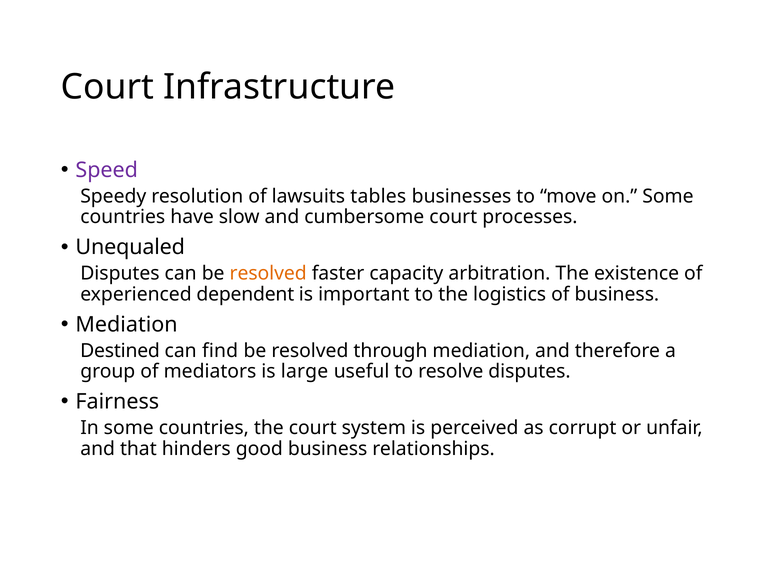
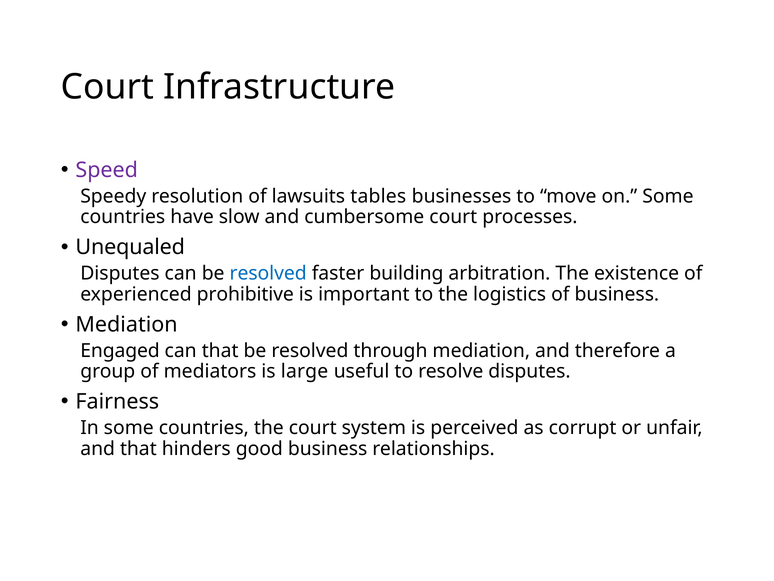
resolved colour: orange -> blue (268, 273)
capacity: capacity -> building (406, 273)
dependent: dependent -> prohibitive (245, 294)
Destined: Destined -> Engaged (120, 350)
can find: find -> that (220, 350)
